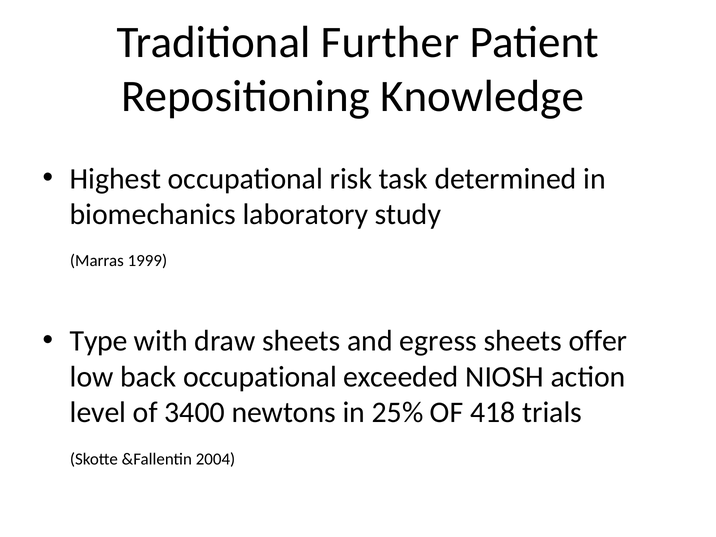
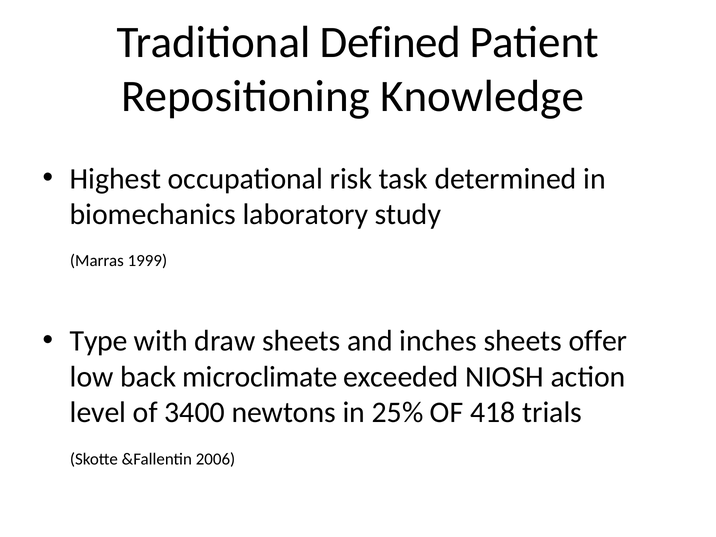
Further: Further -> Defined (390, 42)
egress: egress -> inches (438, 341)
back occupational: occupational -> microclimate (260, 377)
2004: 2004 -> 2006 (215, 459)
